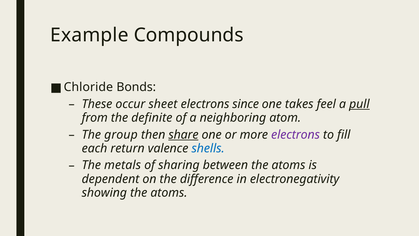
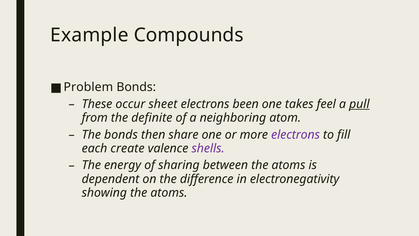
Chloride: Chloride -> Problem (88, 87)
since: since -> been (246, 104)
The group: group -> bonds (121, 134)
share underline: present -> none (184, 134)
return: return -> create (128, 148)
shells colour: blue -> purple (208, 148)
metals: metals -> energy (123, 165)
